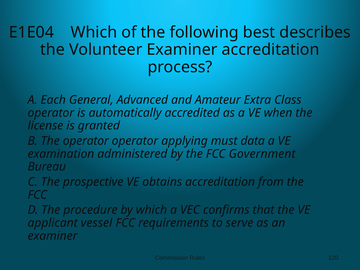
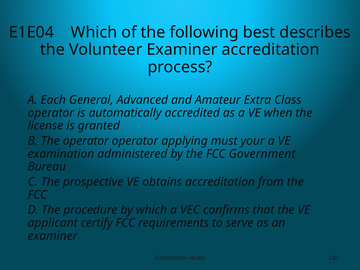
data: data -> your (253, 141)
vessel: vessel -> certify (97, 223)
